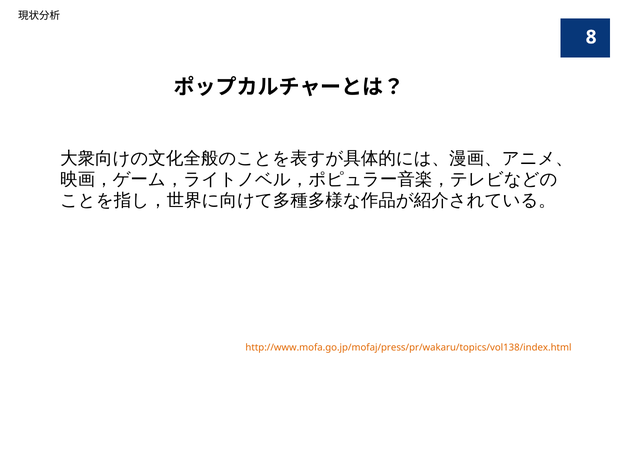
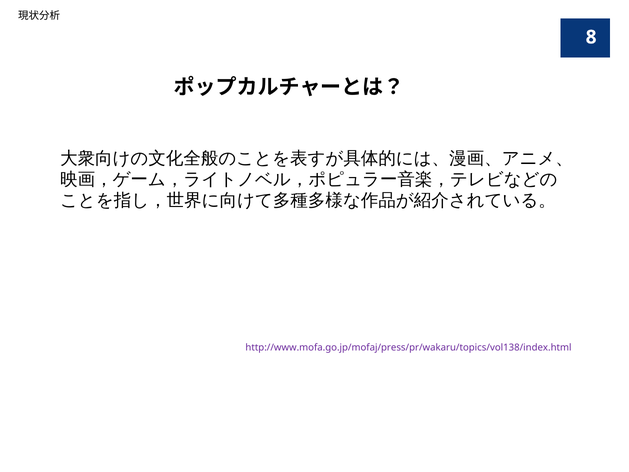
http://www.mofa.go.jp/mofaj/press/pr/wakaru/topics/vol138/index.html colour: orange -> purple (408, 347)
